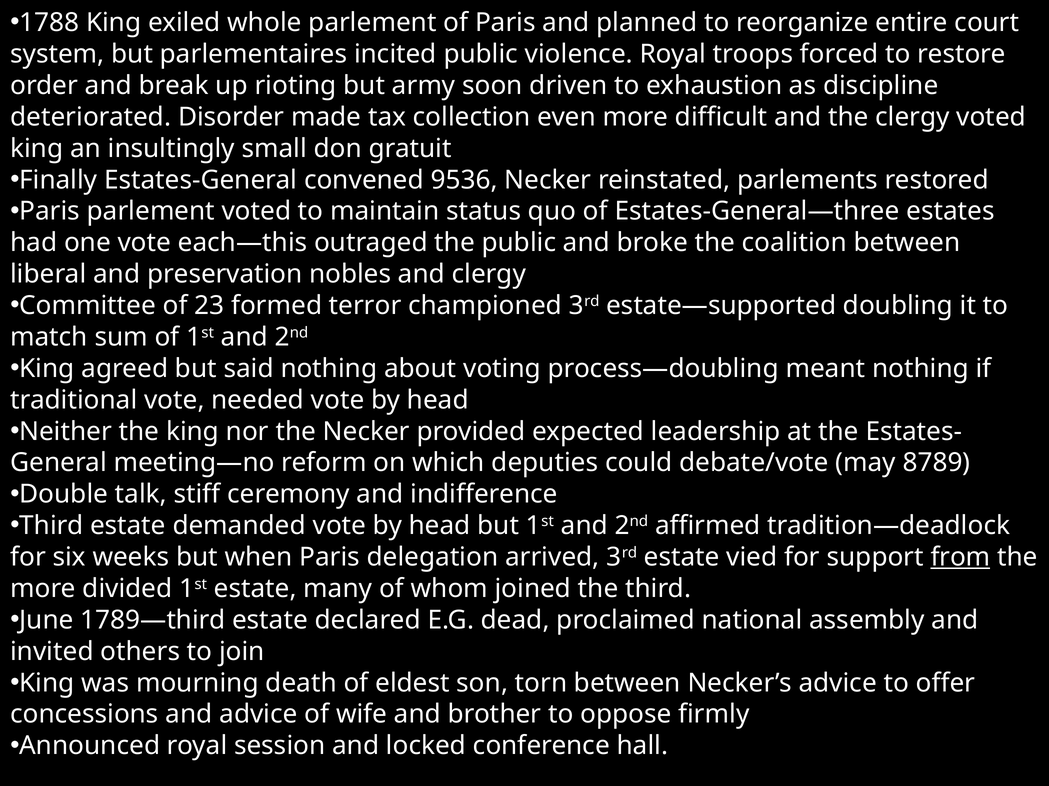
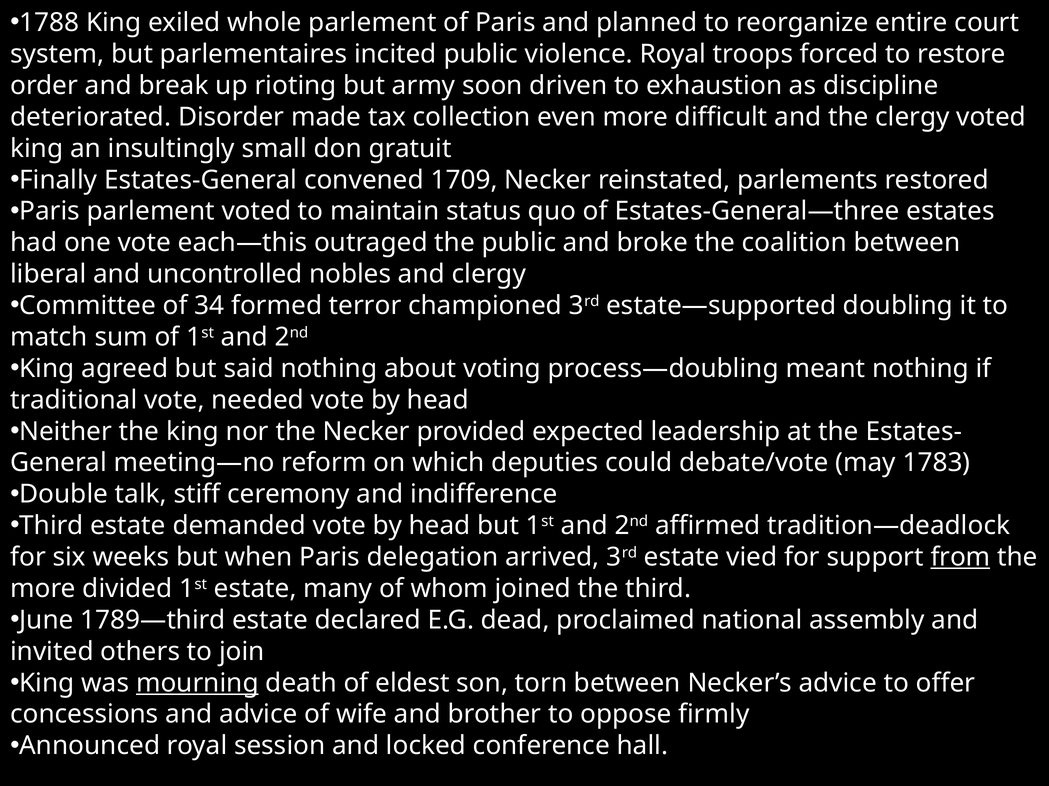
9536: 9536 -> 1709 (464, 180)
preservation: preservation -> uncontrolled (225, 274)
23: 23 -> 34 (209, 306)
8789: 8789 -> 1783 (936, 463)
mourning underline: none -> present (197, 684)
